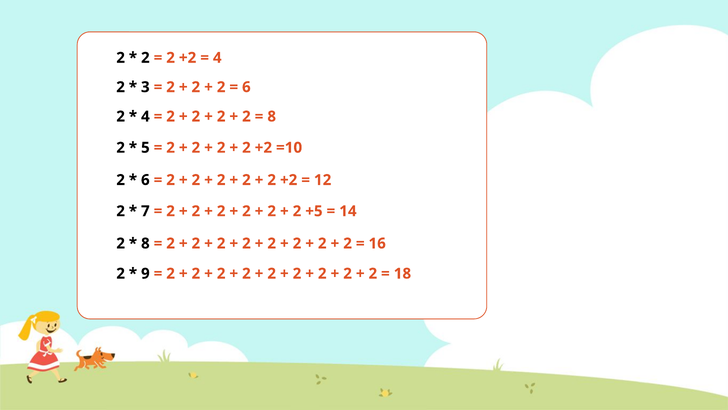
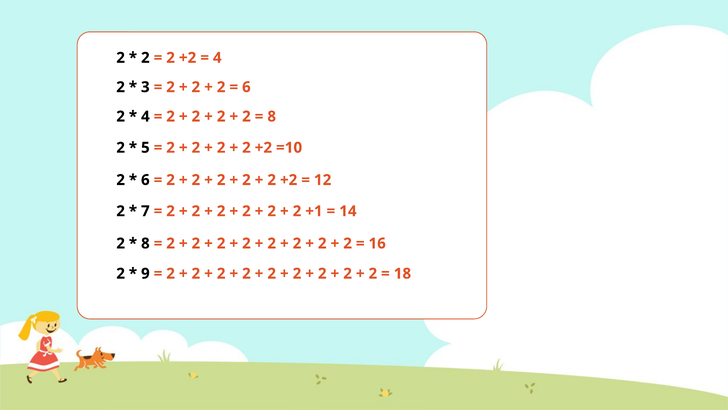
+5: +5 -> +1 (314, 211)
